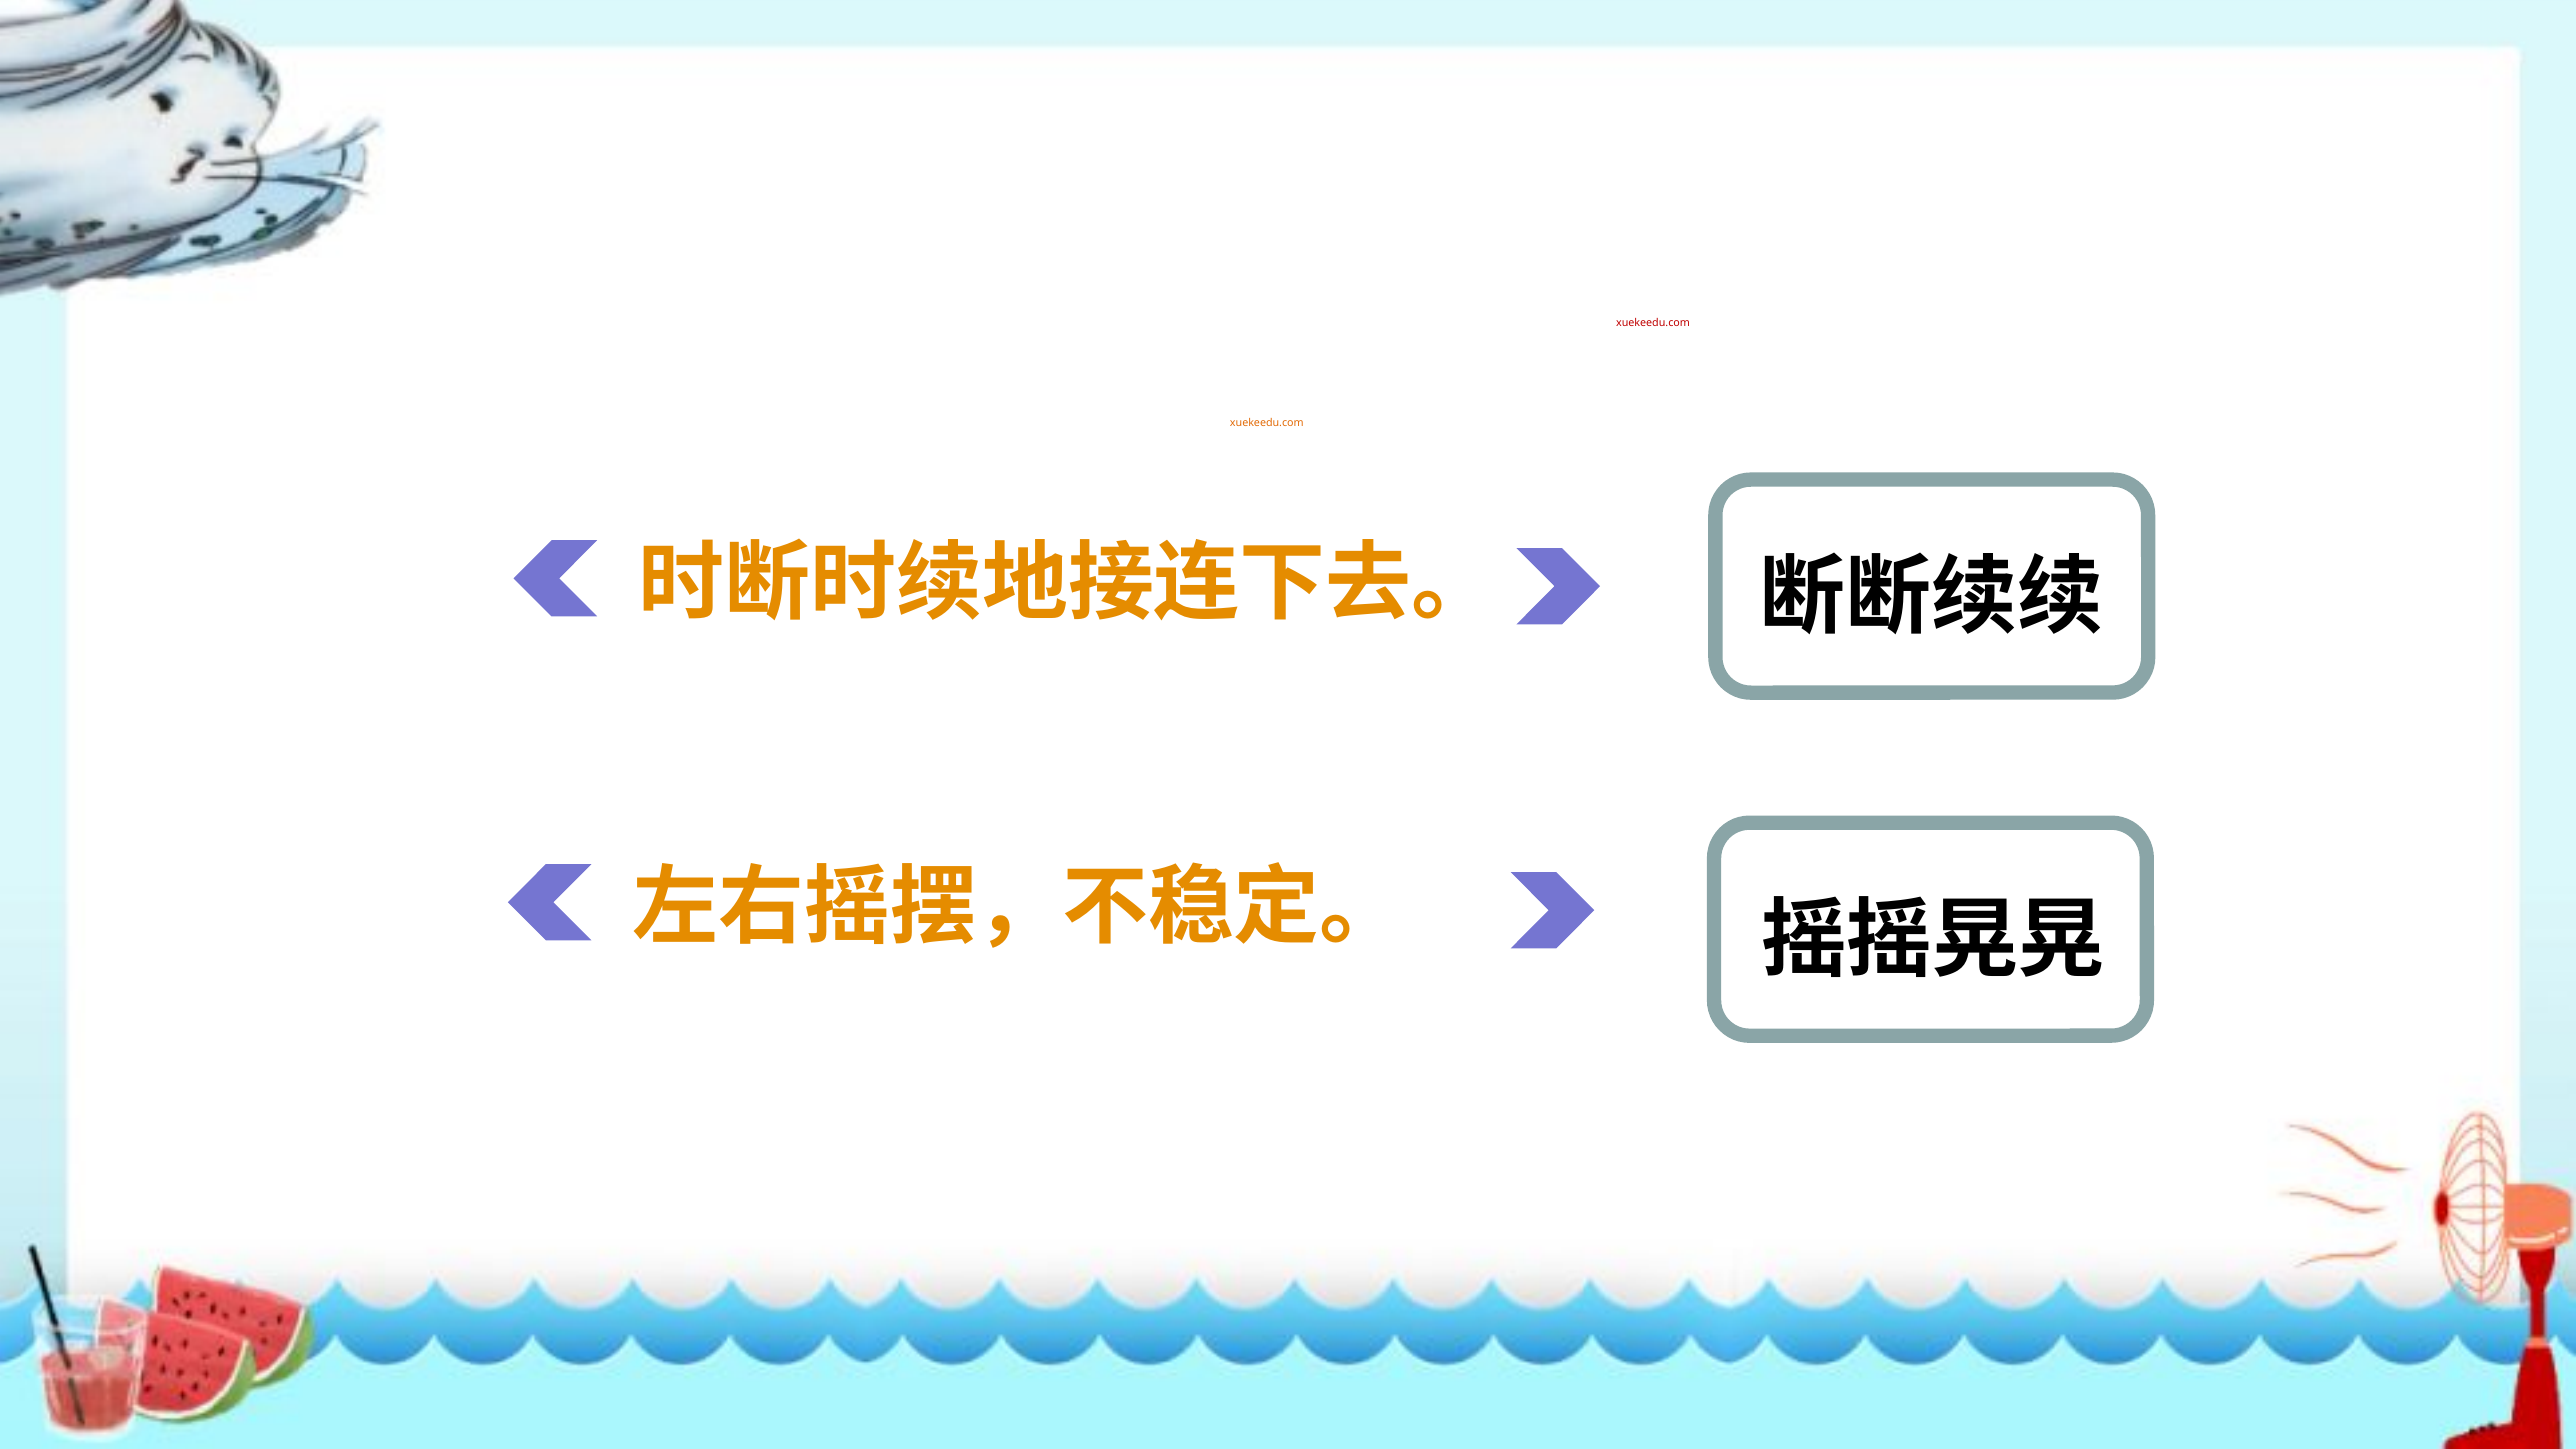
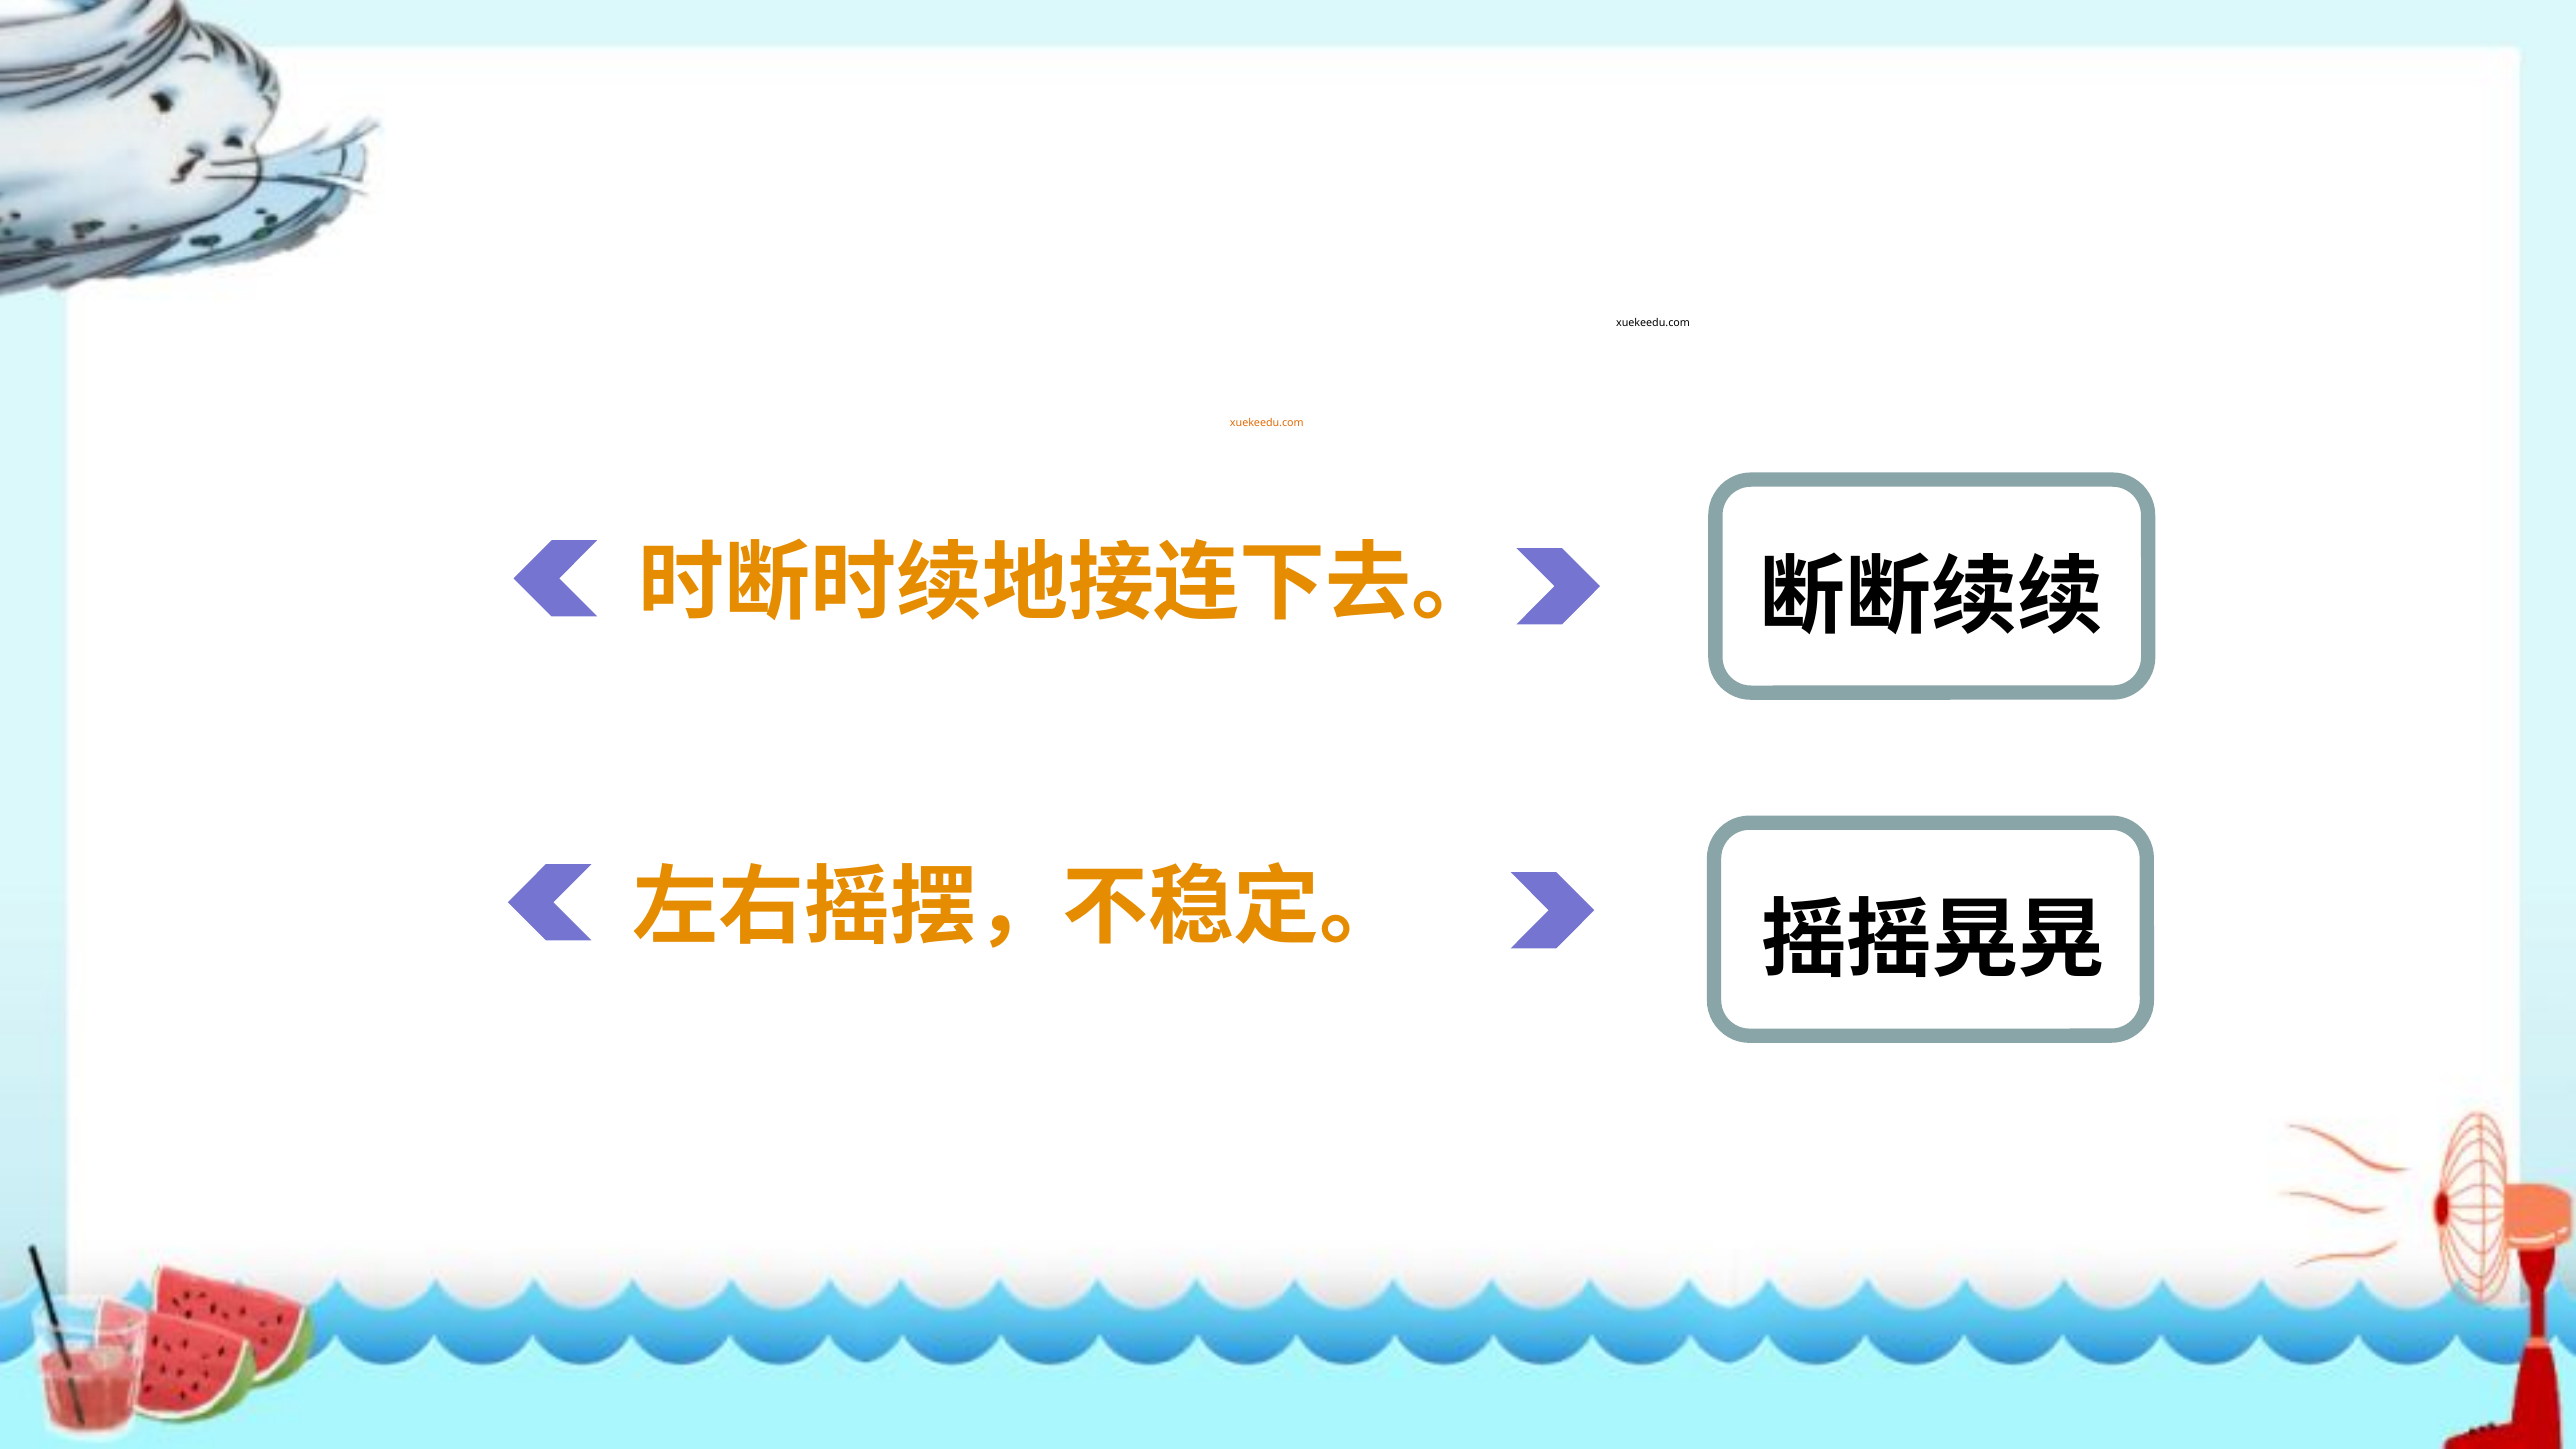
xuekeedu.com colour: red -> black (1653, 323)
